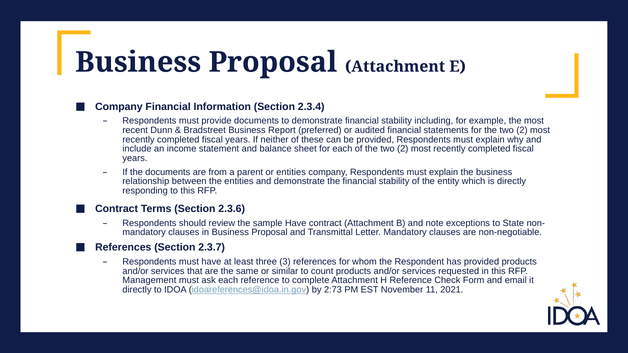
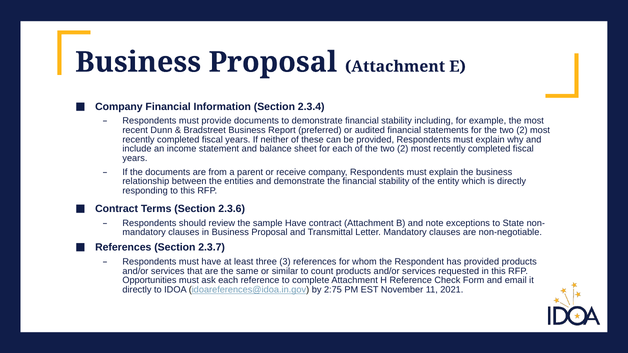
or entities: entities -> receive (291, 172)
Management: Management -> Opportunities (149, 281)
2:73: 2:73 -> 2:75 (333, 290)
